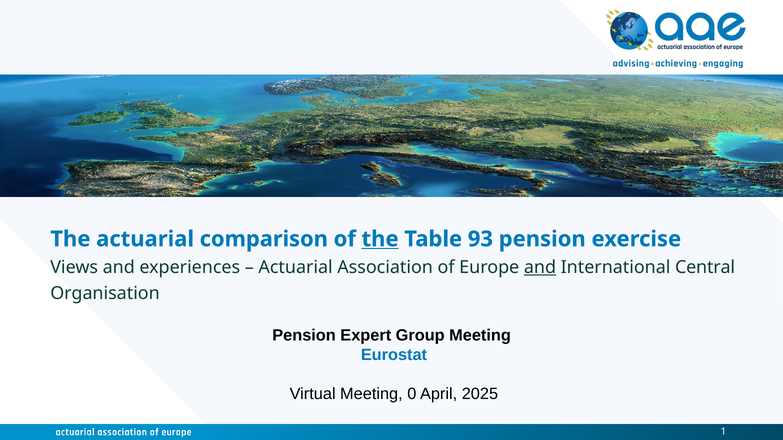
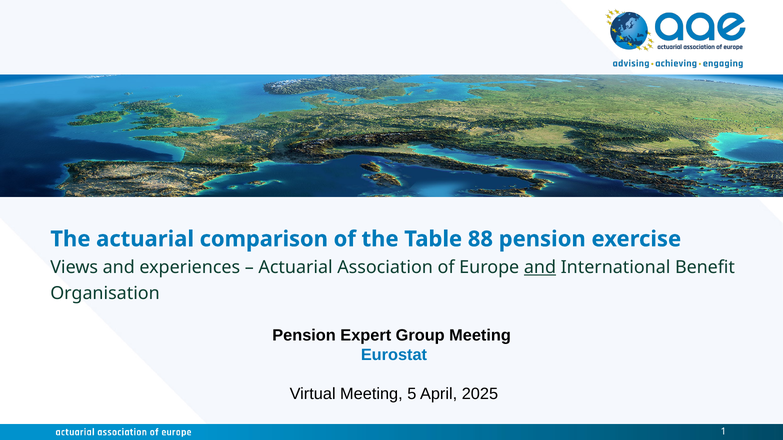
the underline: present -> none (380, 239)
93: 93 -> 88 (480, 239)
Central: Central -> Benefit (705, 268)
0: 0 -> 5 (412, 394)
